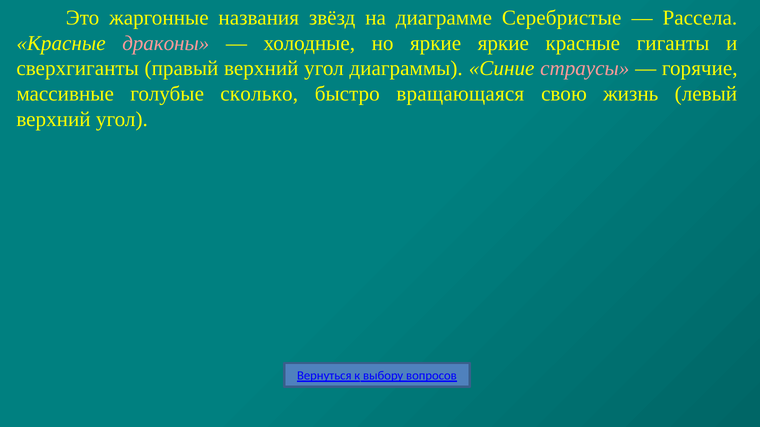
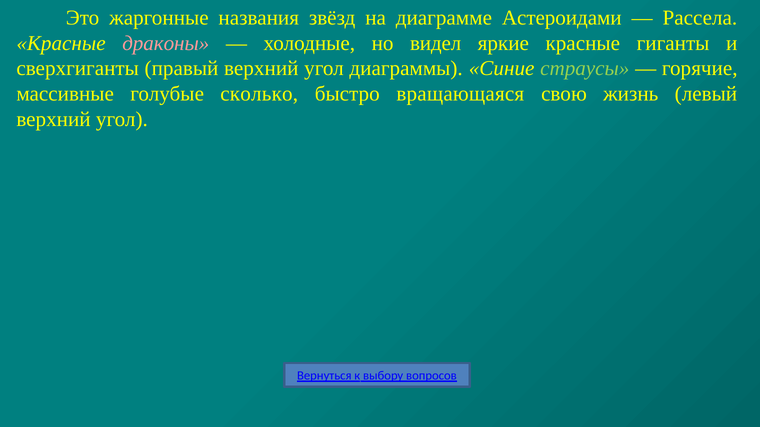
Серебристые: Серебристые -> Астероидами (562, 18)
но яркие: яркие -> видел (436, 43)
страусы colour: pink -> light green (585, 69)
